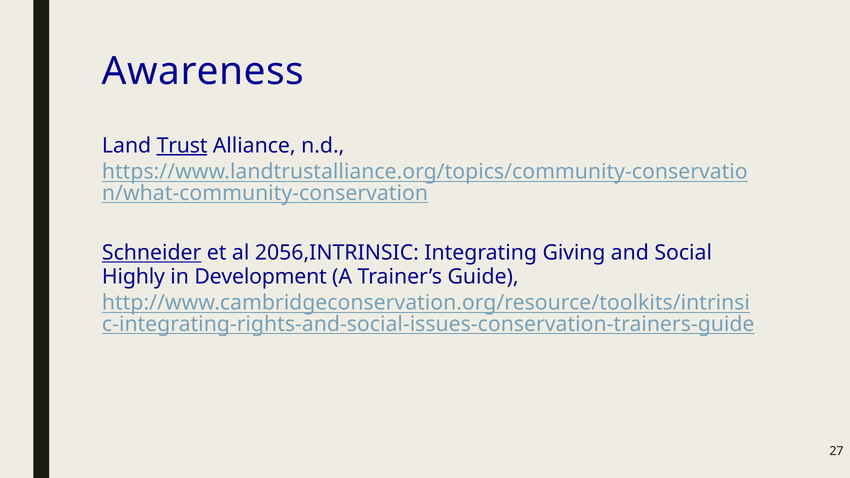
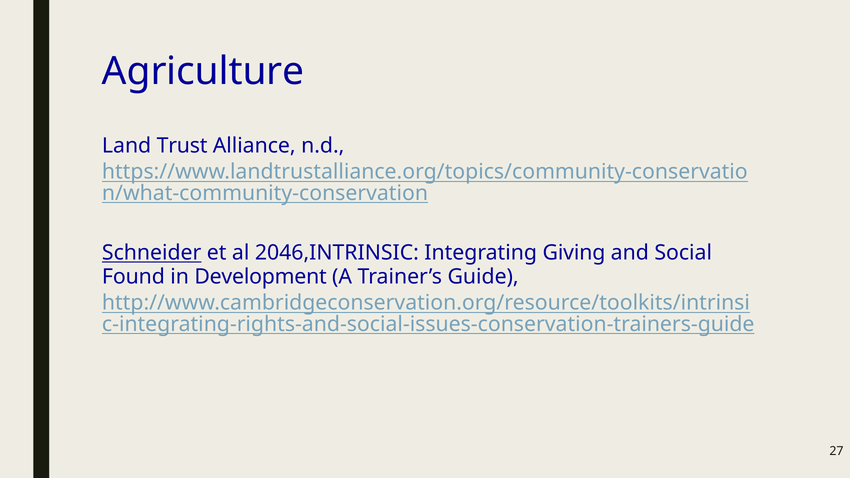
Awareness: Awareness -> Agriculture (203, 71)
Trust underline: present -> none (182, 146)
2056,INTRINSIC: 2056,INTRINSIC -> 2046,INTRINSIC (337, 253)
Highly: Highly -> Found (133, 277)
